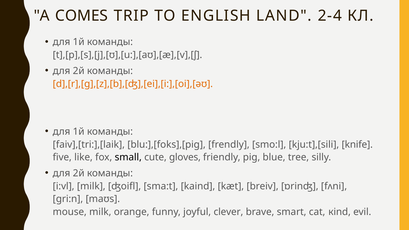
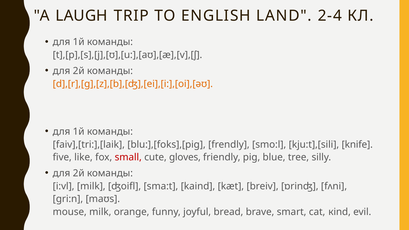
COMES: COMES -> LAUGH (82, 16)
small colour: black -> red (128, 157)
clever: clever -> bread (228, 212)
